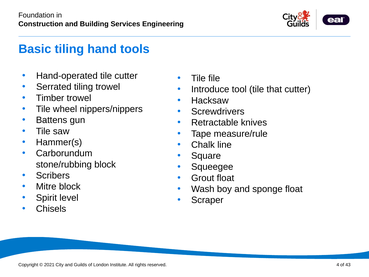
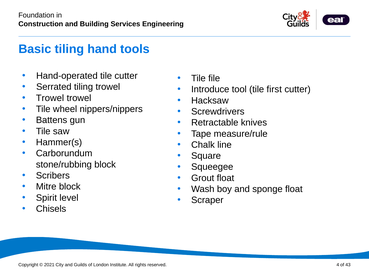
that: that -> first (274, 89)
Timber: Timber -> Trowel (50, 98)
